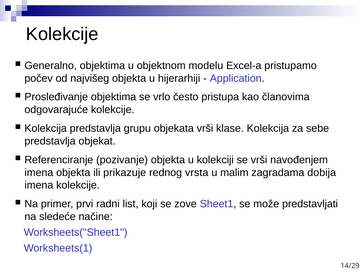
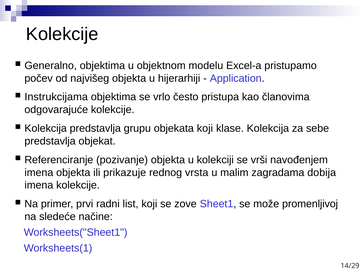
Prosleđivanje: Prosleđivanje -> Instrukcijama (56, 97)
objekata vrši: vrši -> koji (205, 129)
predstavljati: predstavljati -> promenljivoj (310, 204)
